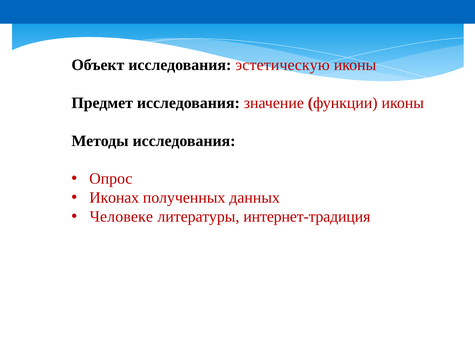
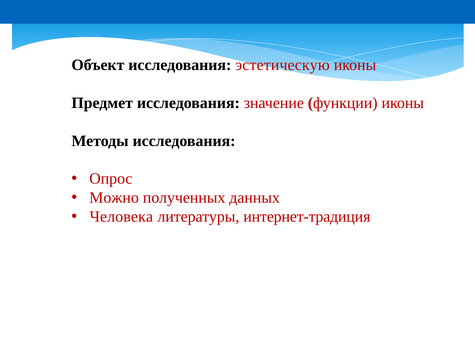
Иконах: Иконах -> Можно (114, 198)
Человеке: Человеке -> Человека (121, 217)
